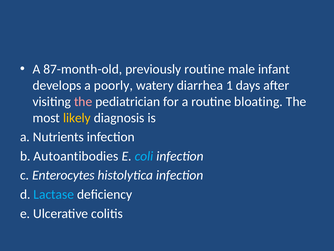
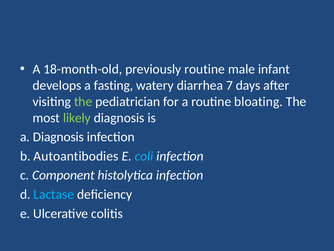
87-month-old: 87-month-old -> 18-month-old (83, 69)
poorly: poorly -> fasting (113, 85)
1: 1 -> 7 (229, 85)
the colour: pink -> light green (83, 101)
likely colour: yellow -> light green (77, 118)
a Nutrients: Nutrients -> Diagnosis (58, 137)
Enterocytes: Enterocytes -> Component (63, 175)
